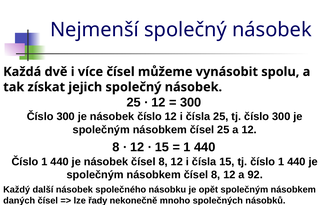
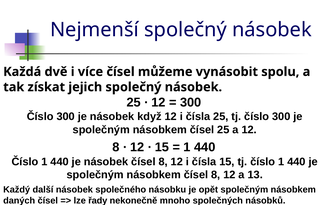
násobek číslo: číslo -> když (149, 117)
92: 92 -> 13 (255, 175)
